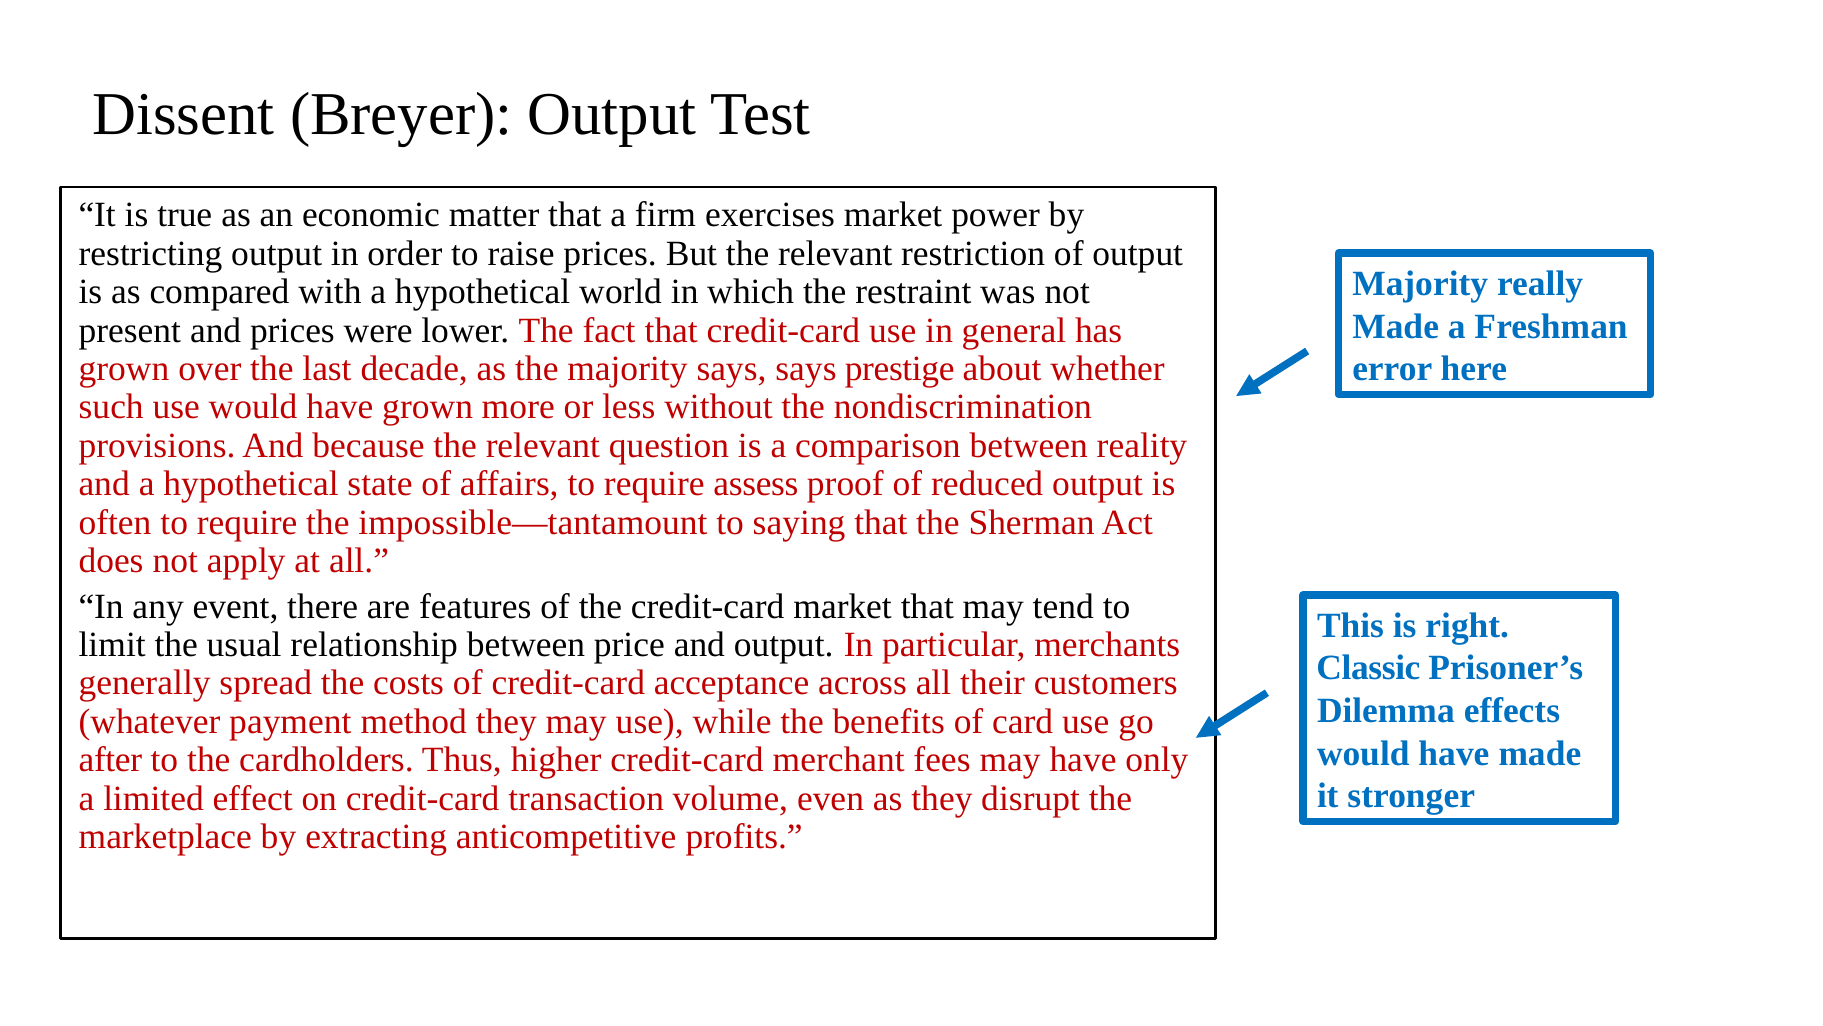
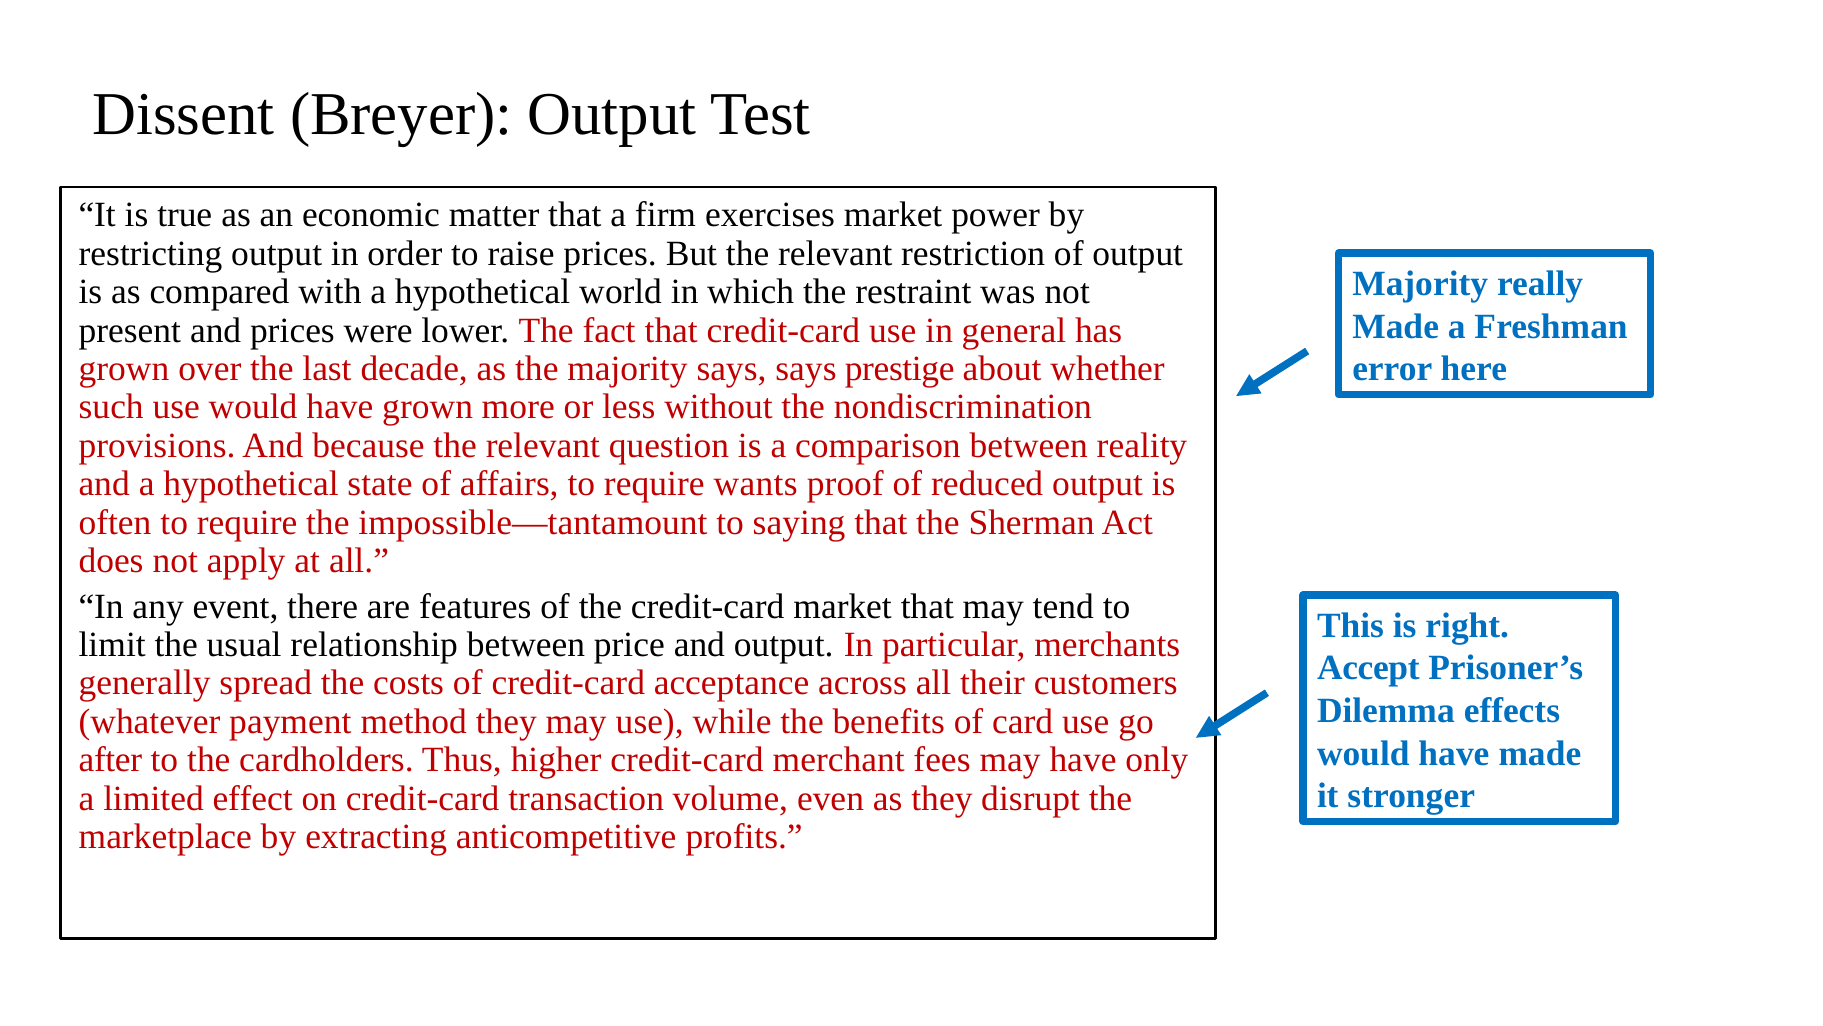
assess: assess -> wants (756, 484)
Classic: Classic -> Accept (1368, 668)
